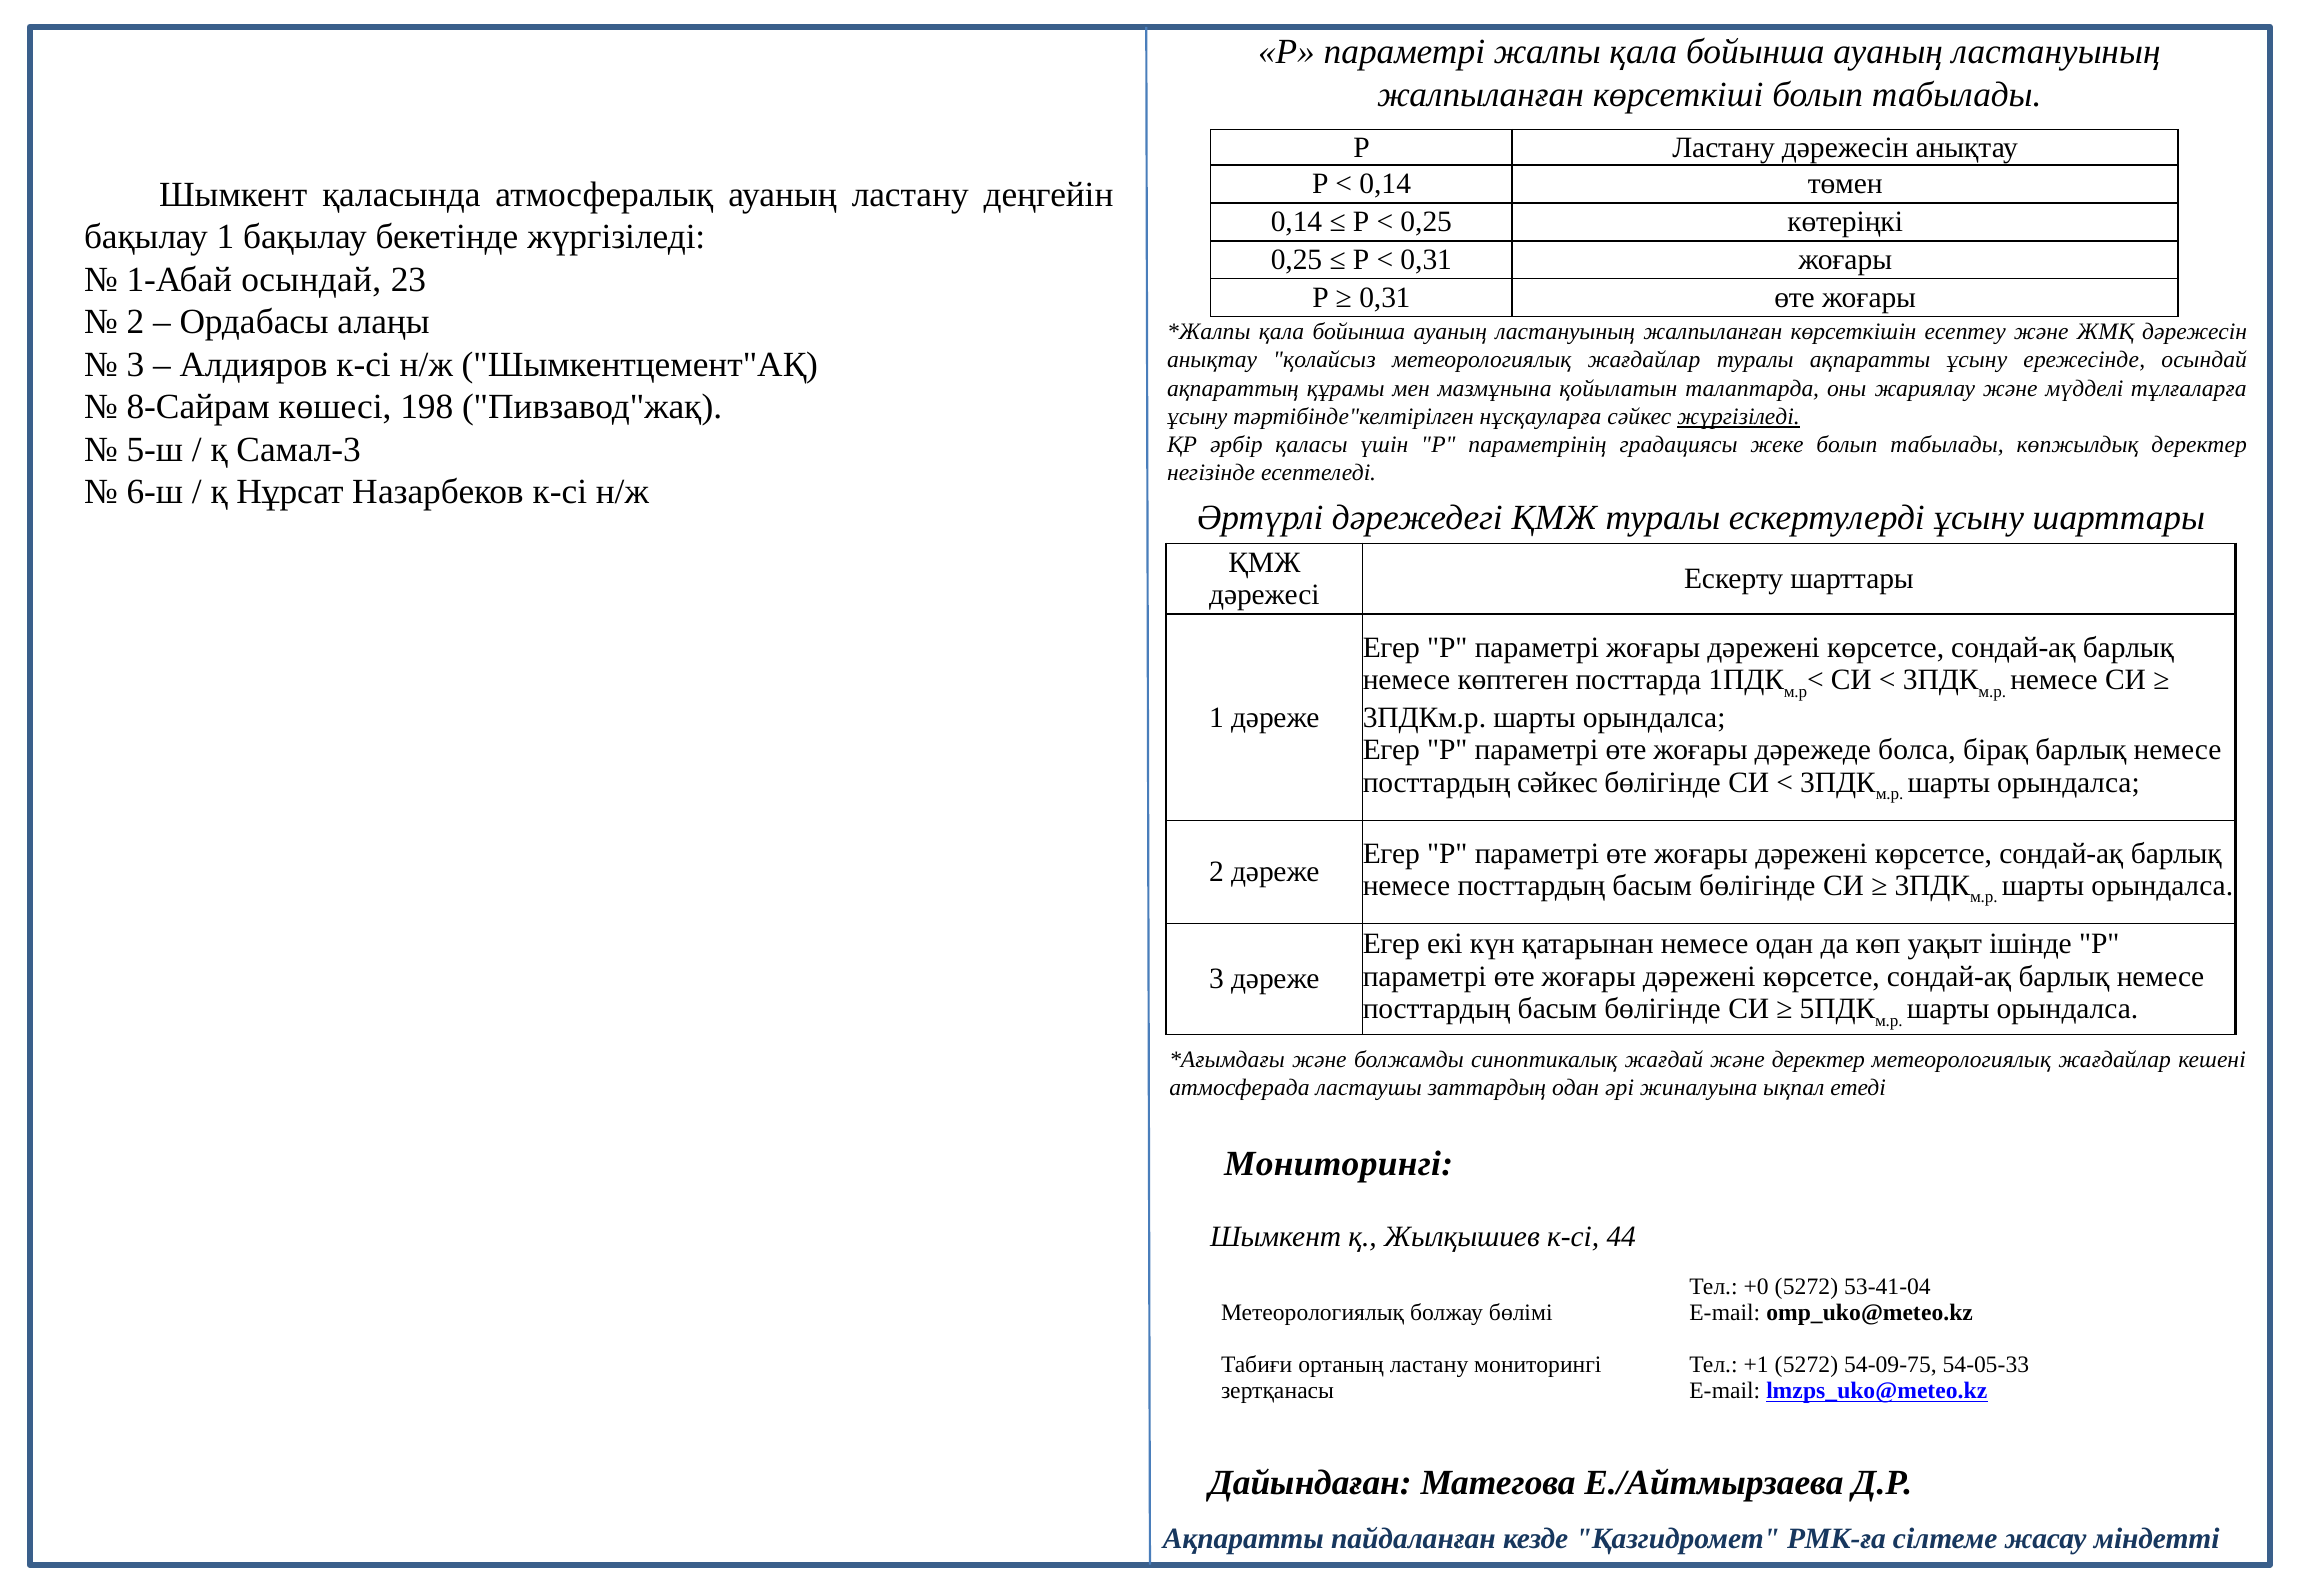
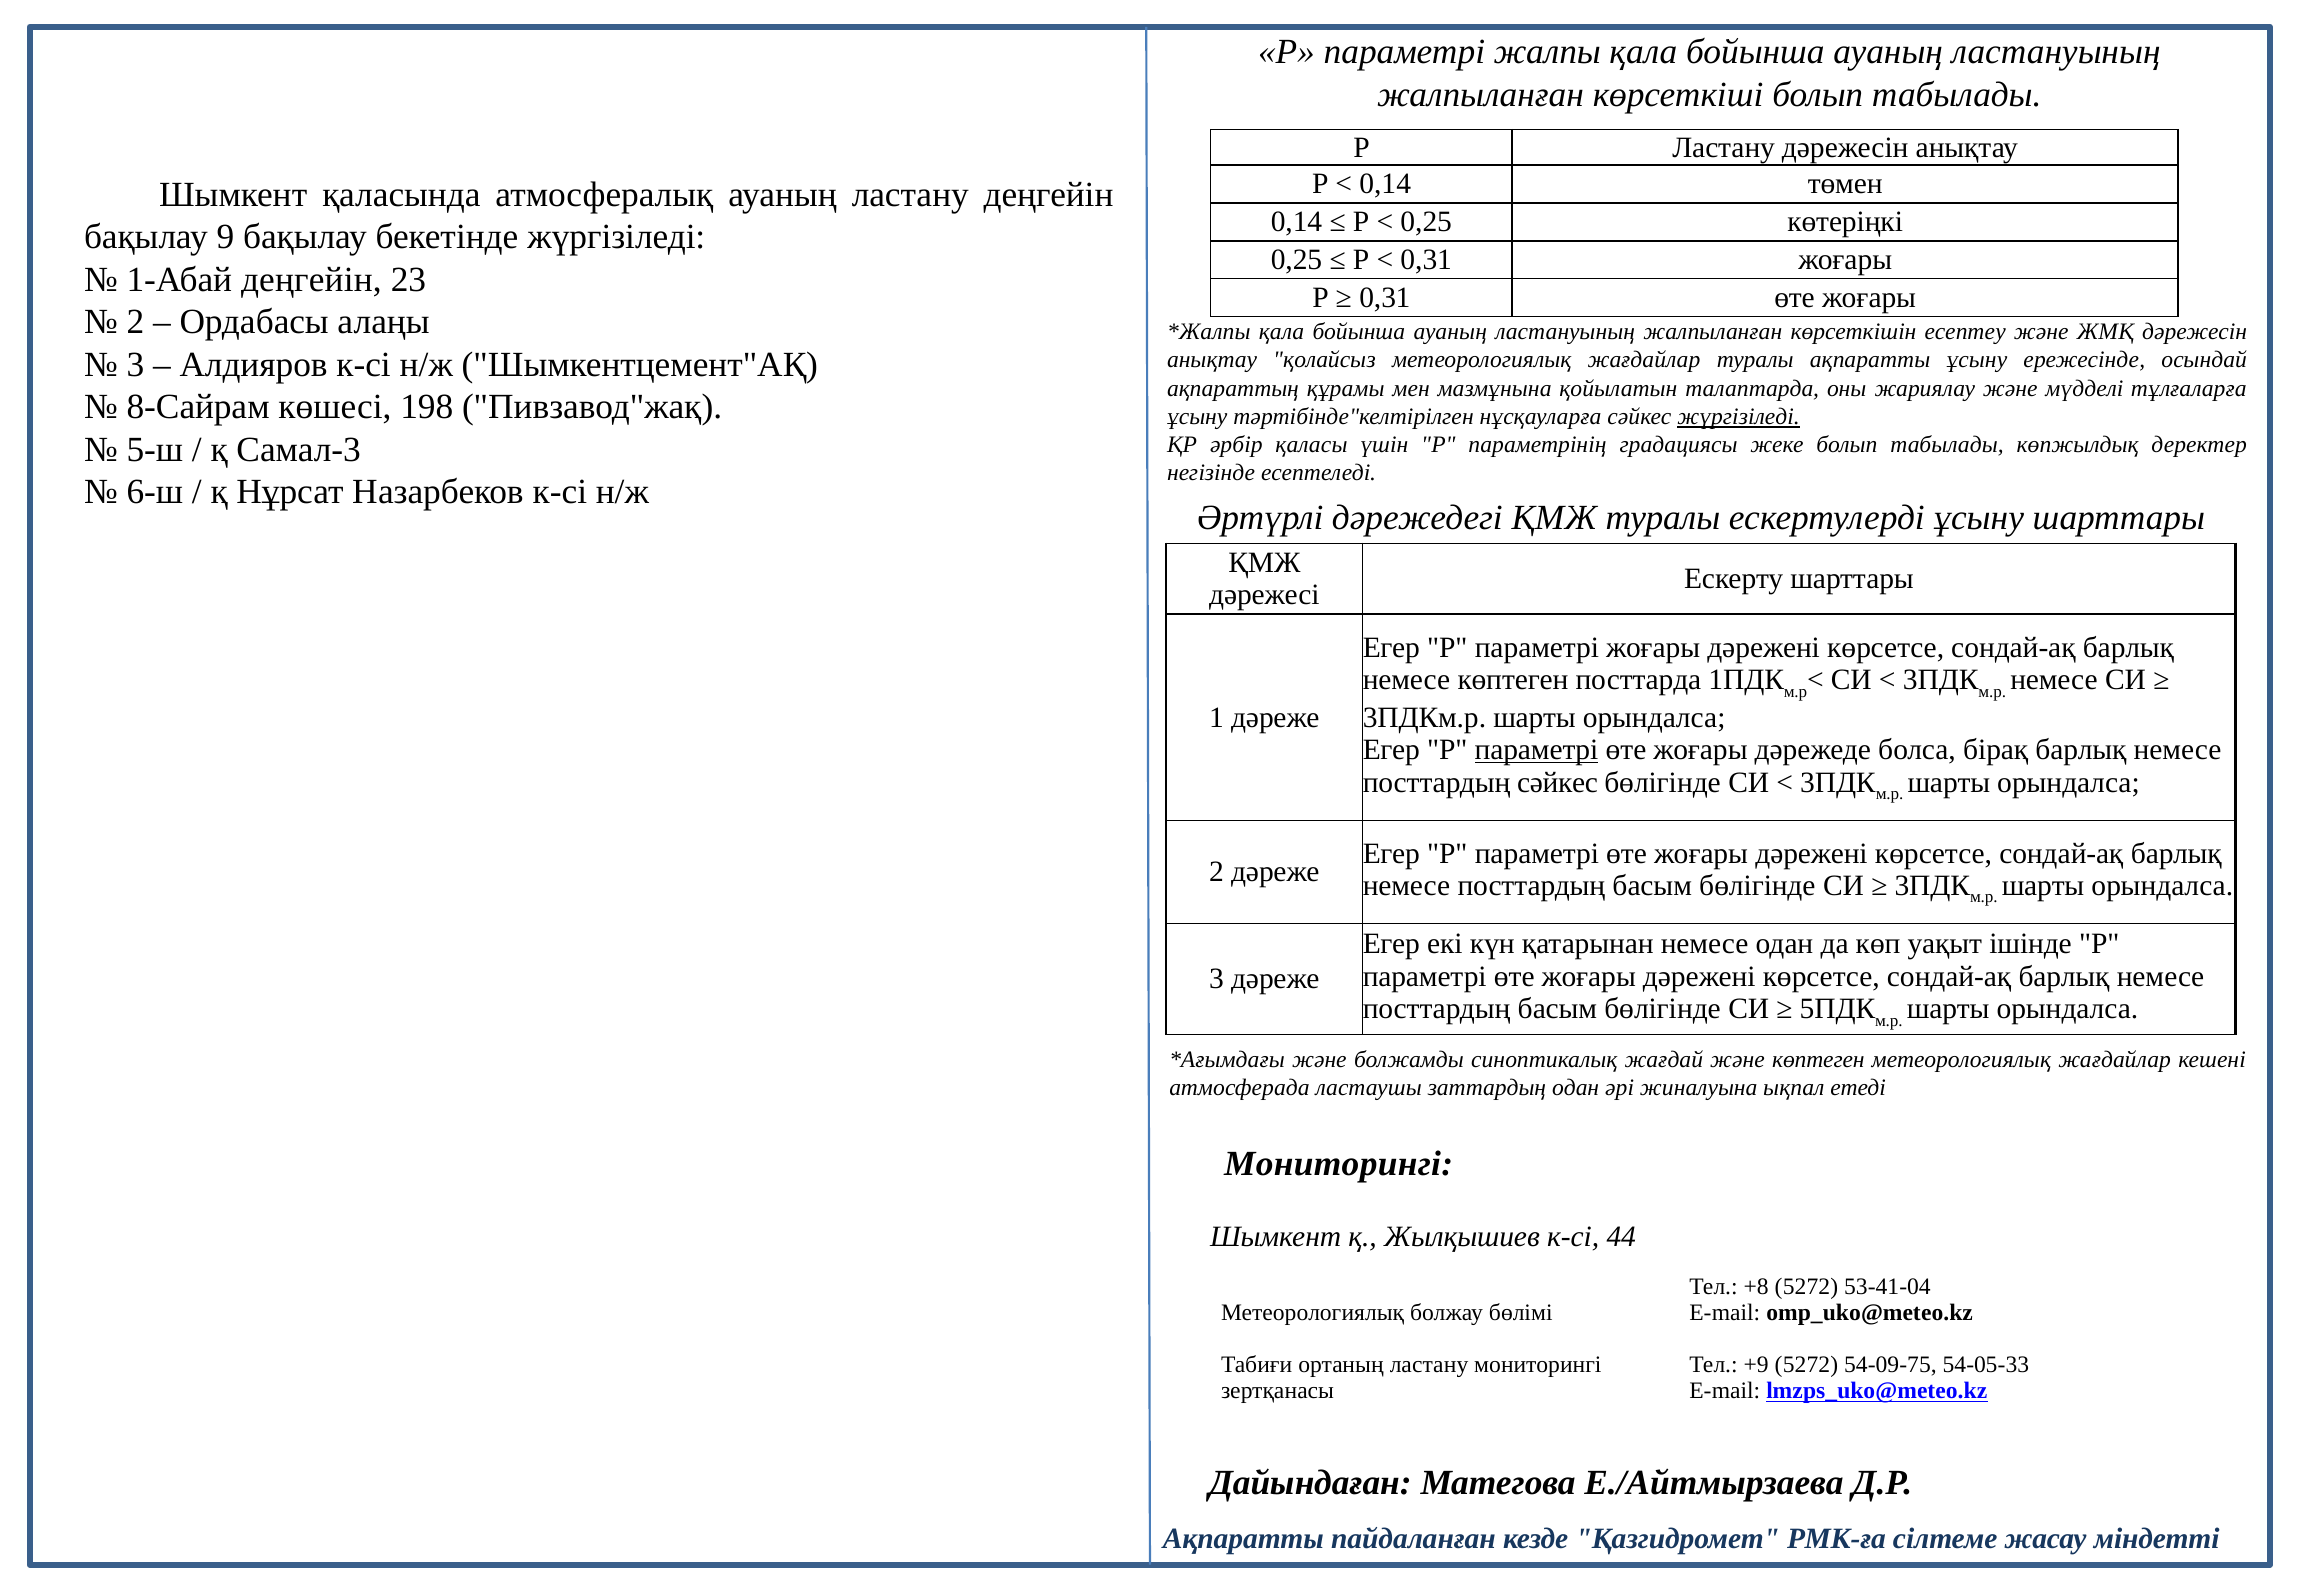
бақылау 1: 1 -> 9 (225, 237)
1-Абай осындай: осындай -> деңгейін (311, 280)
параметрі underline: none -> present (1536, 750)
және деректер: деректер -> көптеген (1818, 1059)
+0: +0 -> +8 (1756, 1287)
+1: +1 -> +9 (1756, 1365)
